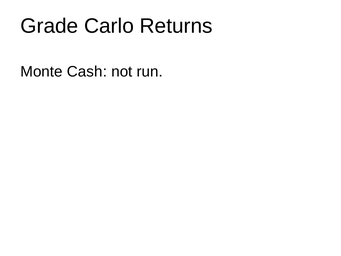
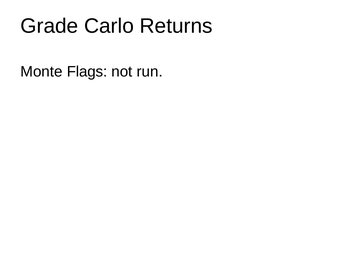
Cash: Cash -> Flags (87, 72)
